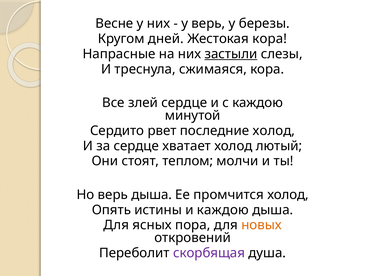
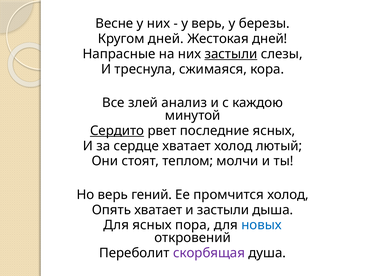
Жестокая кора: кора -> дней (270, 39)
злей сердце: сердце -> анализ (184, 103)
Сердито underline: none -> present (117, 131)
последние холод: холод -> ясных (274, 131)
верь дыша: дыша -> гений (152, 195)
Опять истины: истины -> хватает (158, 210)
и каждою: каждою -> застыли (223, 210)
новых colour: orange -> blue (262, 225)
